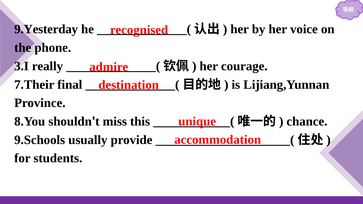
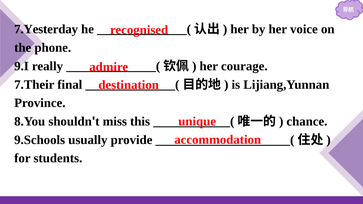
9.Yesterday: 9.Yesterday -> 7.Yesterday (46, 29)
3.I: 3.I -> 9.I (22, 66)
